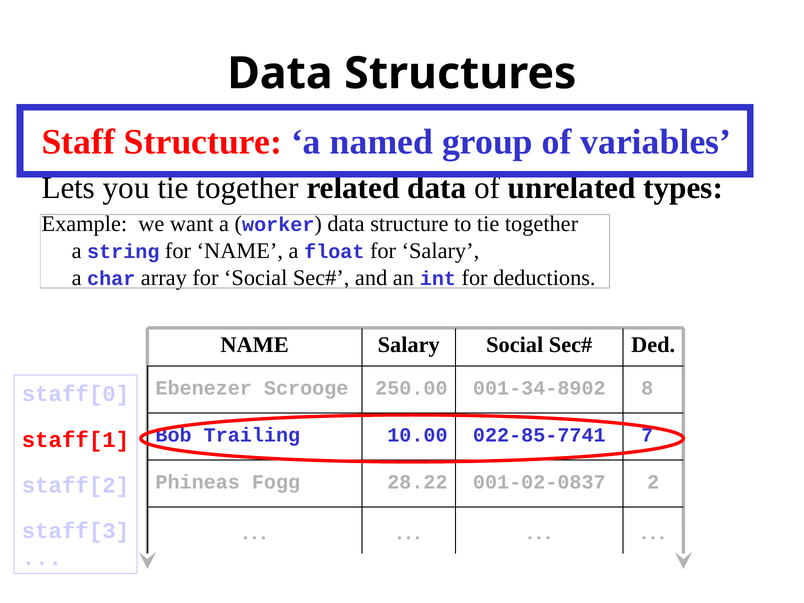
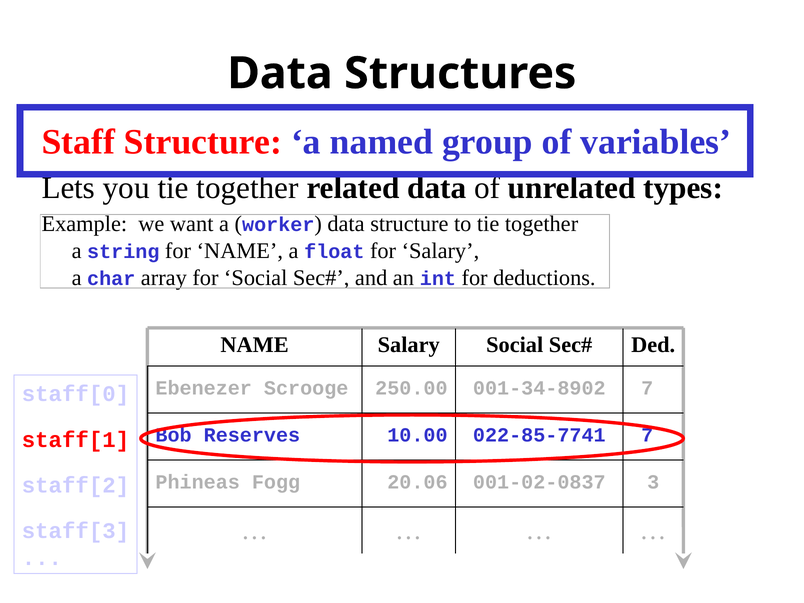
001-34-8902 8: 8 -> 7 (647, 388)
Trailing: Trailing -> Reserves (252, 435)
28.22: 28.22 -> 20.06 (417, 482)
001-02-0837 2: 2 -> 3 (653, 482)
